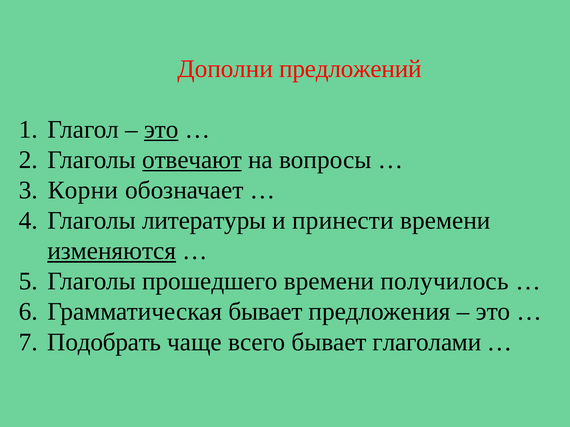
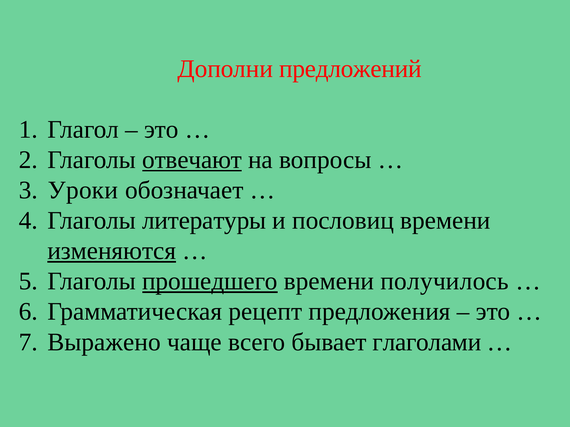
это underline: present -> none (161, 130)
Корни: Корни -> Уроки (83, 190)
принести: принести -> пословиц (343, 221)
прошедшего underline: none -> present (210, 282)
Грамматическая бывает: бывает -> рецепт (265, 312)
Подобрать: Подобрать -> Выражено (104, 342)
